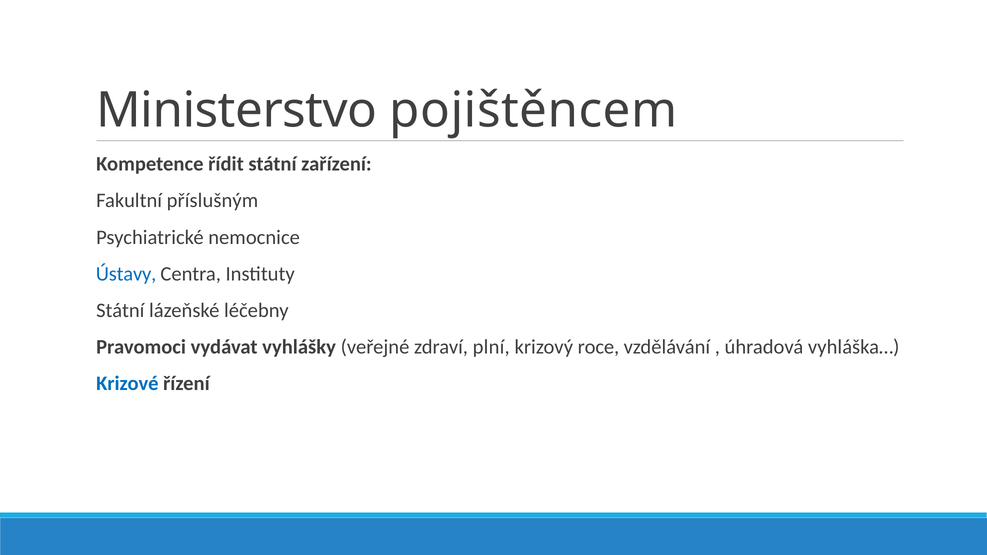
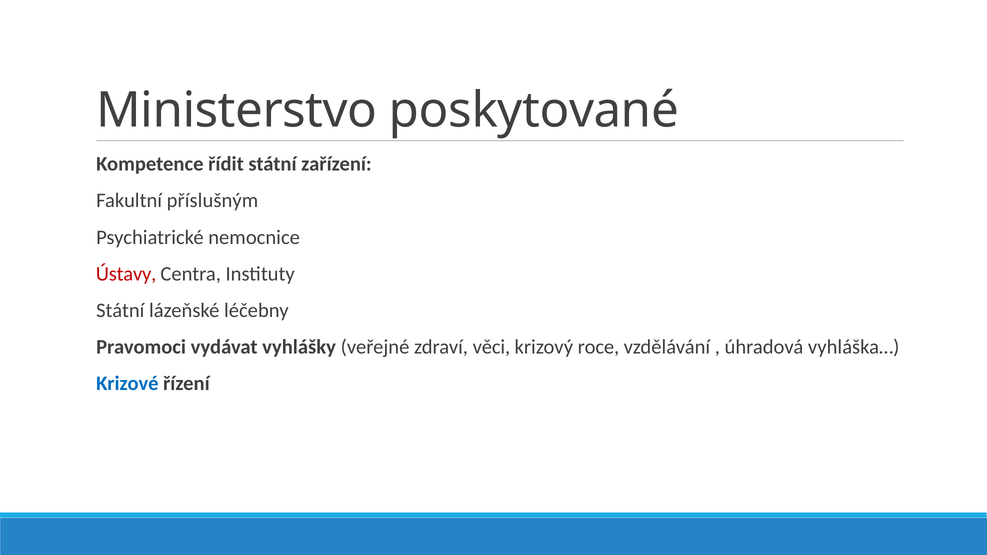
pojištěncem: pojištěncem -> poskytované (534, 111)
Ústavy colour: blue -> red (126, 274)
plní: plní -> věci (491, 347)
